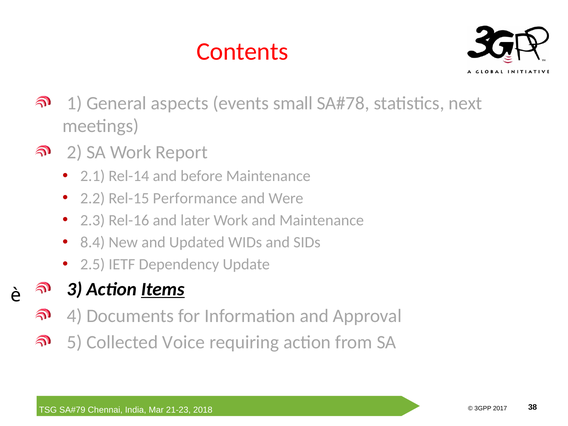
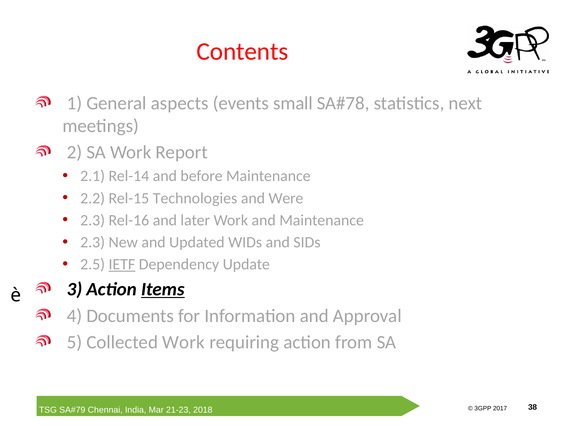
Performance: Performance -> Technologies (195, 198)
8.4: 8.4 -> 2.3 (93, 242)
IETF underline: none -> present (122, 264)
Collected Voice: Voice -> Work (184, 342)
